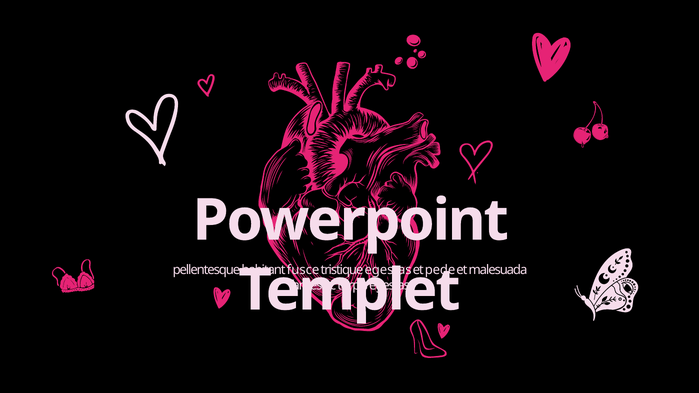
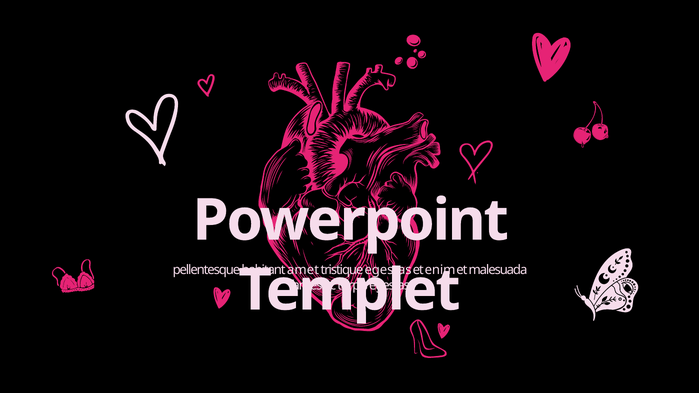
fusce: fusce -> amet (303, 270)
pede: pede -> enim (440, 270)
